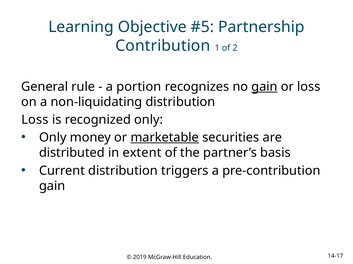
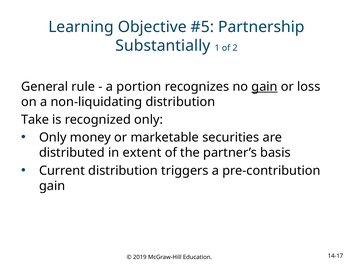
Contribution: Contribution -> Substantially (163, 46)
Loss: Loss -> Take (35, 120)
marketable underline: present -> none (165, 138)
